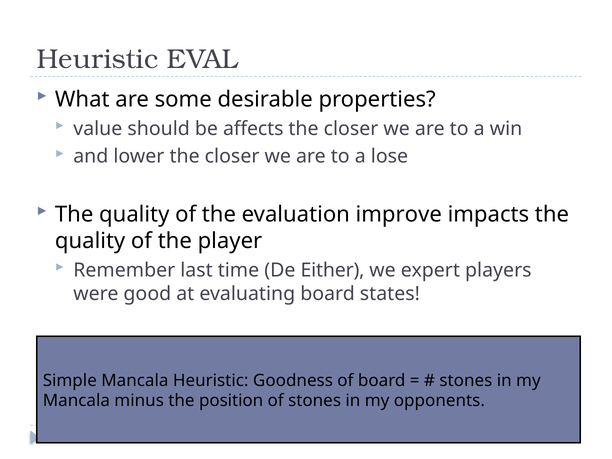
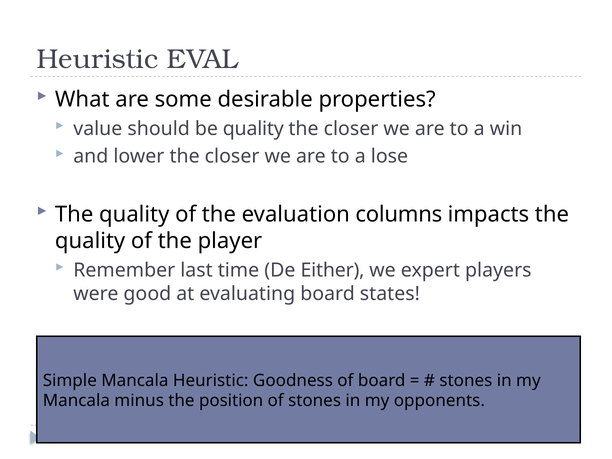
be affects: affects -> quality (253, 129)
improve: improve -> columns (399, 214)
